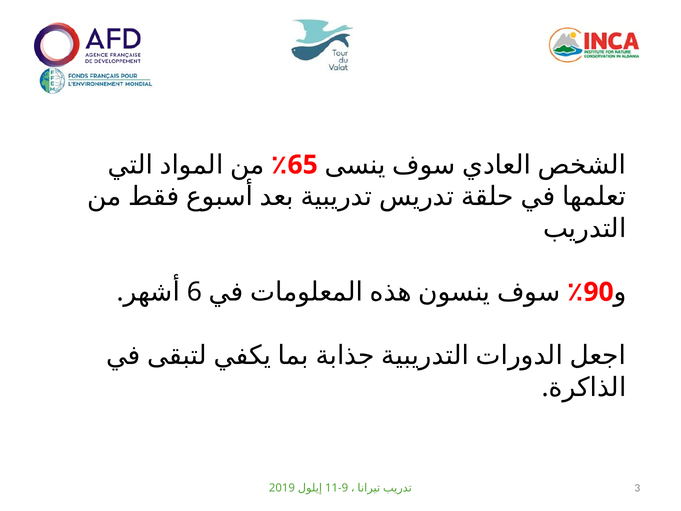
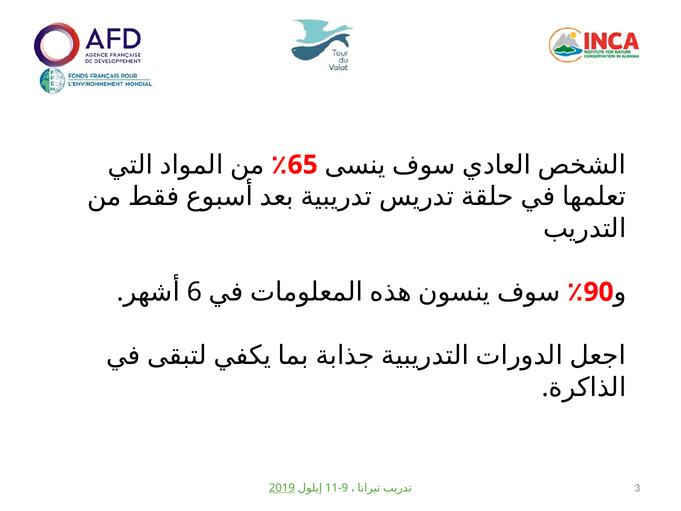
2019 underline: none -> present (282, 488)
